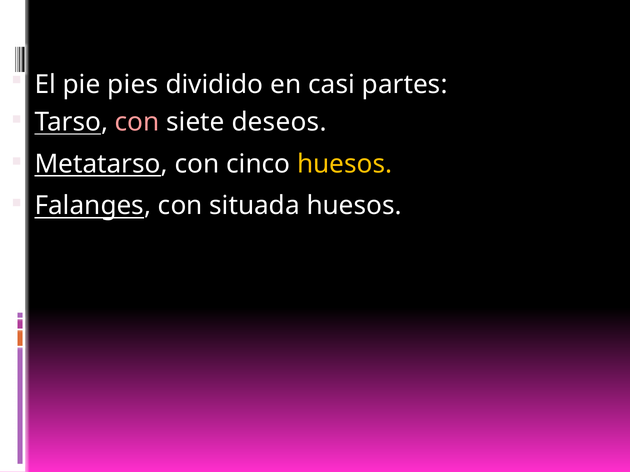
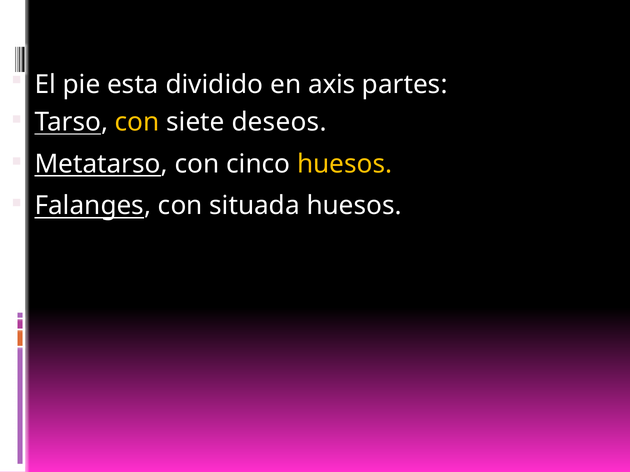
pies: pies -> esta (133, 85)
casi: casi -> axis (332, 85)
con colour: pink -> yellow (137, 122)
